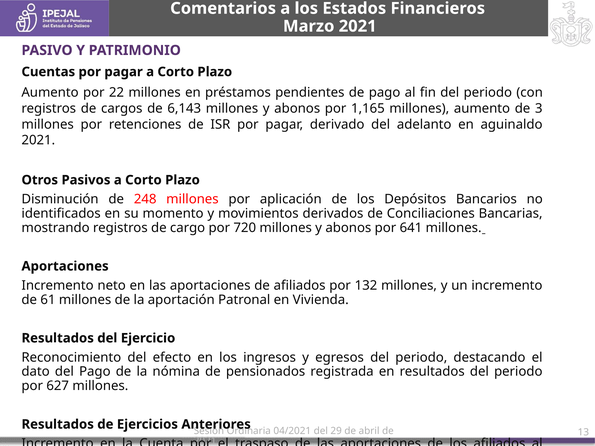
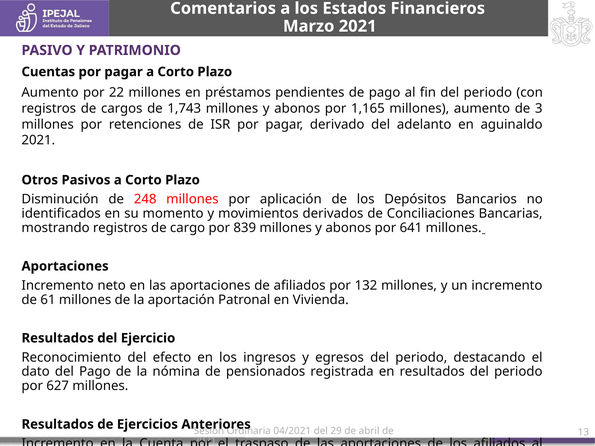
6,143: 6,143 -> 1,743 (184, 109)
720: 720 -> 839 (245, 228)
